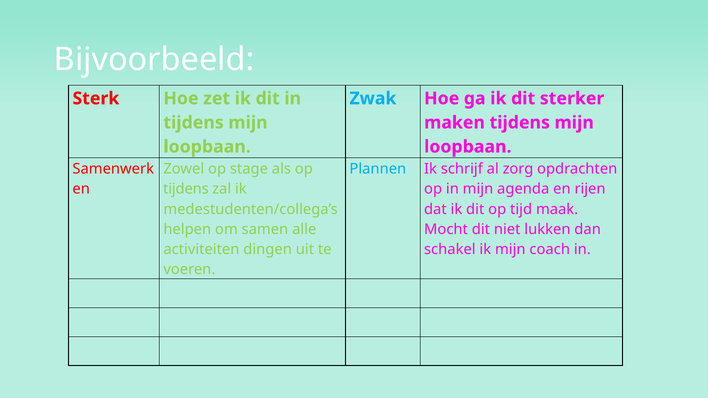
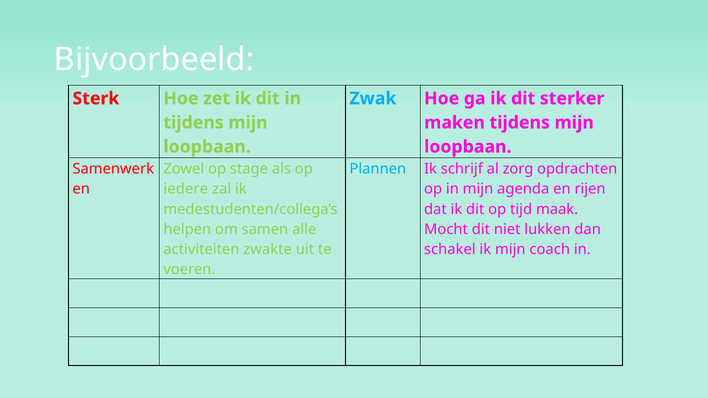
tijdens: tijdens -> iedere (186, 189)
dingen: dingen -> zwakte (268, 250)
